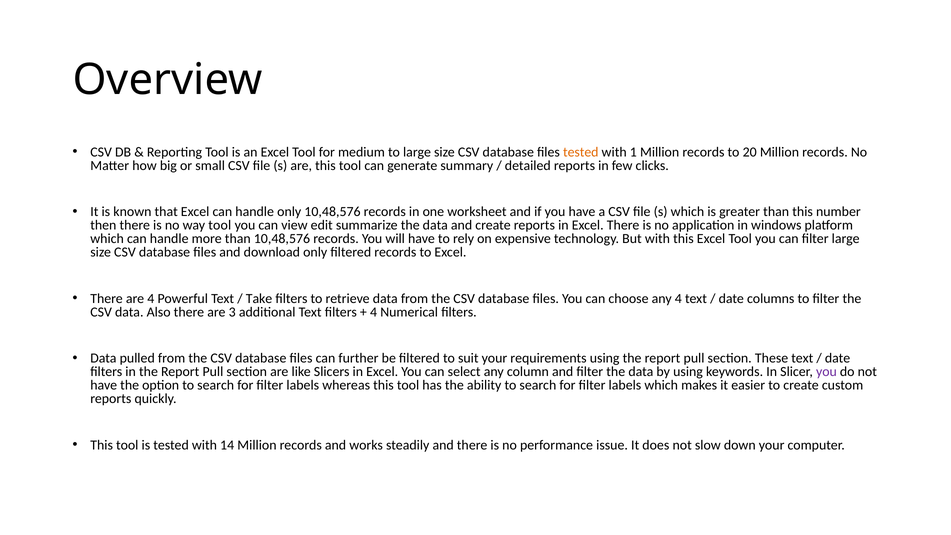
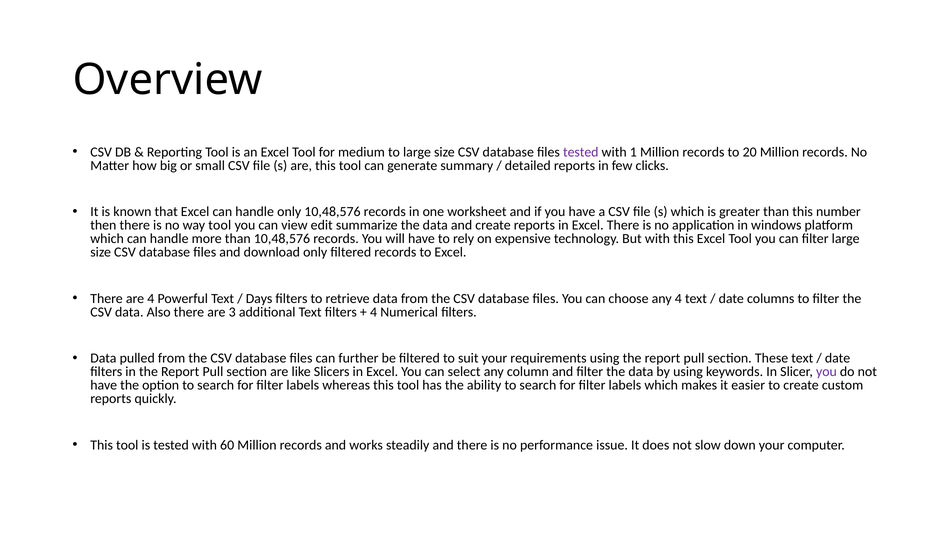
tested colour: orange -> purple (581, 152)
Take: Take -> Days (259, 299)
14: 14 -> 60 (227, 445)
